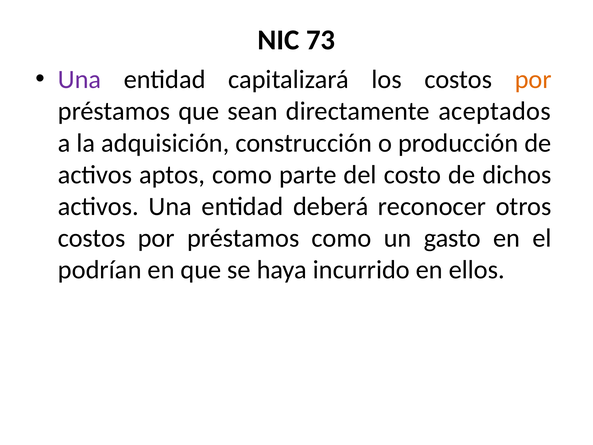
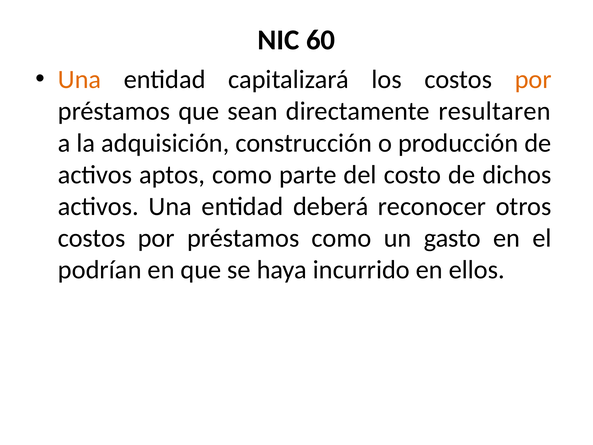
73: 73 -> 60 (321, 40)
Una colour: purple -> orange (80, 80)
aceptados: aceptados -> resultaren (495, 111)
